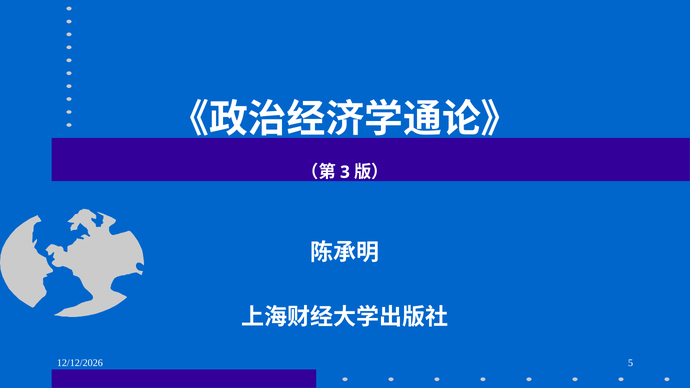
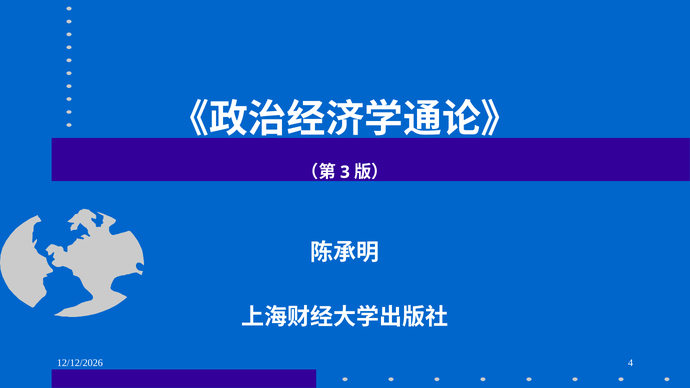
5: 5 -> 4 (631, 363)
